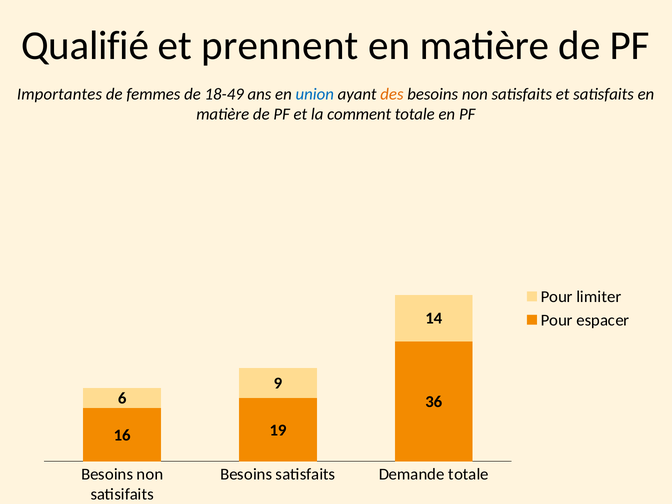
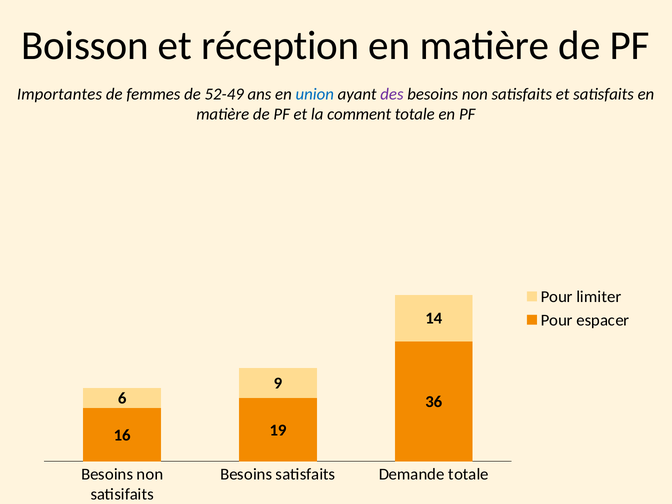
Qualifié: Qualifié -> Boisson (85, 46)
prennent: prennent -> réception (280, 46)
18-49: 18-49 -> 52-49 (224, 94)
des colour: orange -> purple (392, 94)
